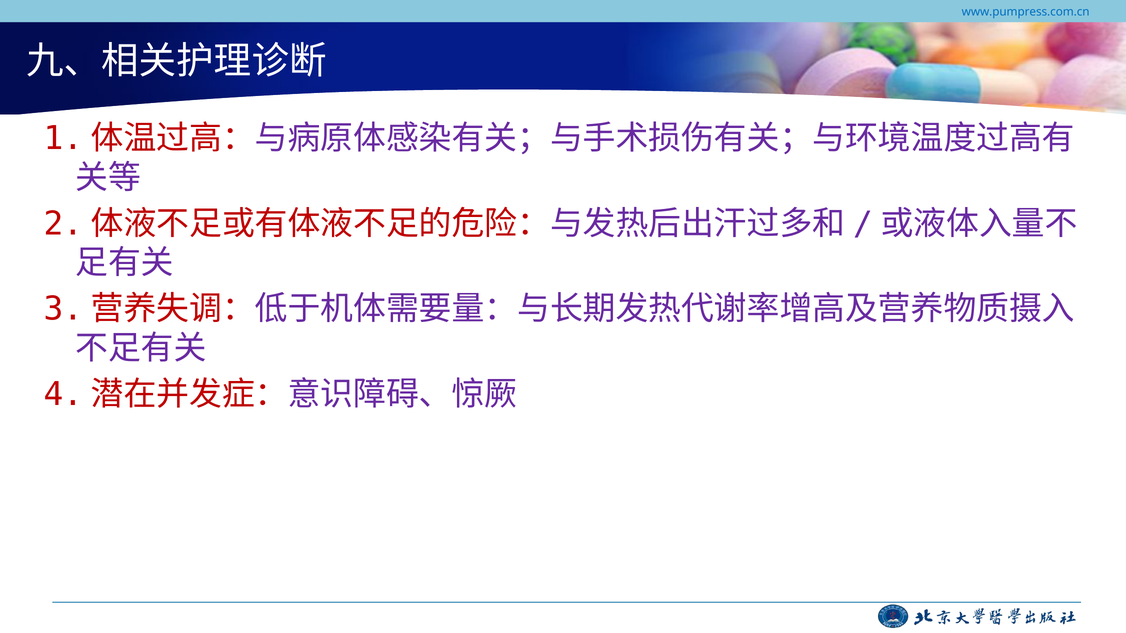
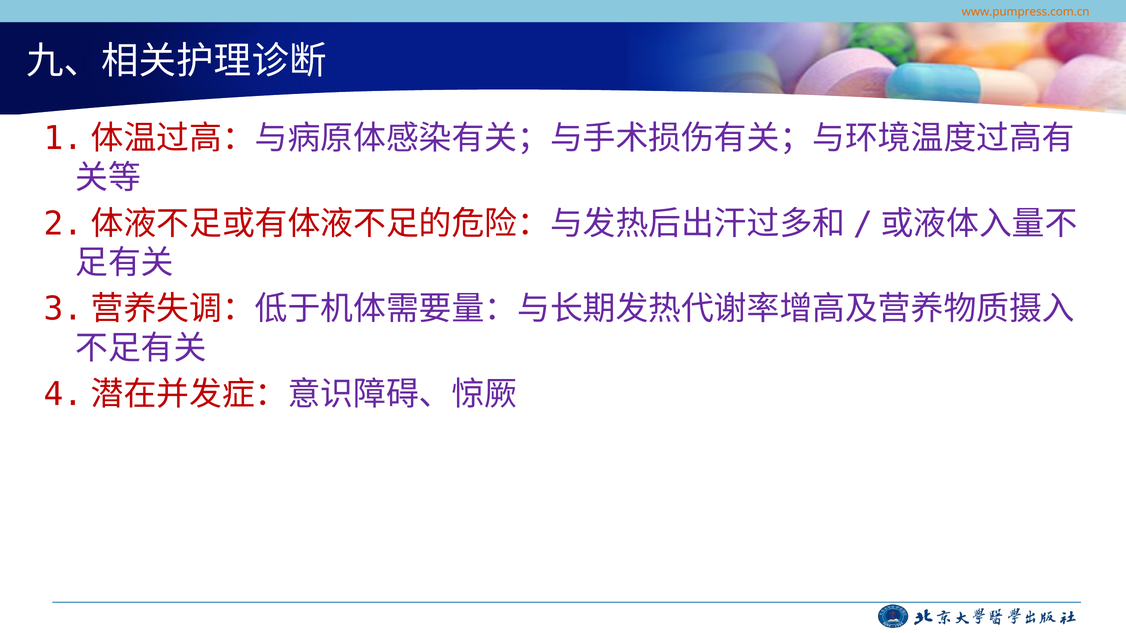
www.pumpress.com.cn colour: blue -> orange (1026, 12)
